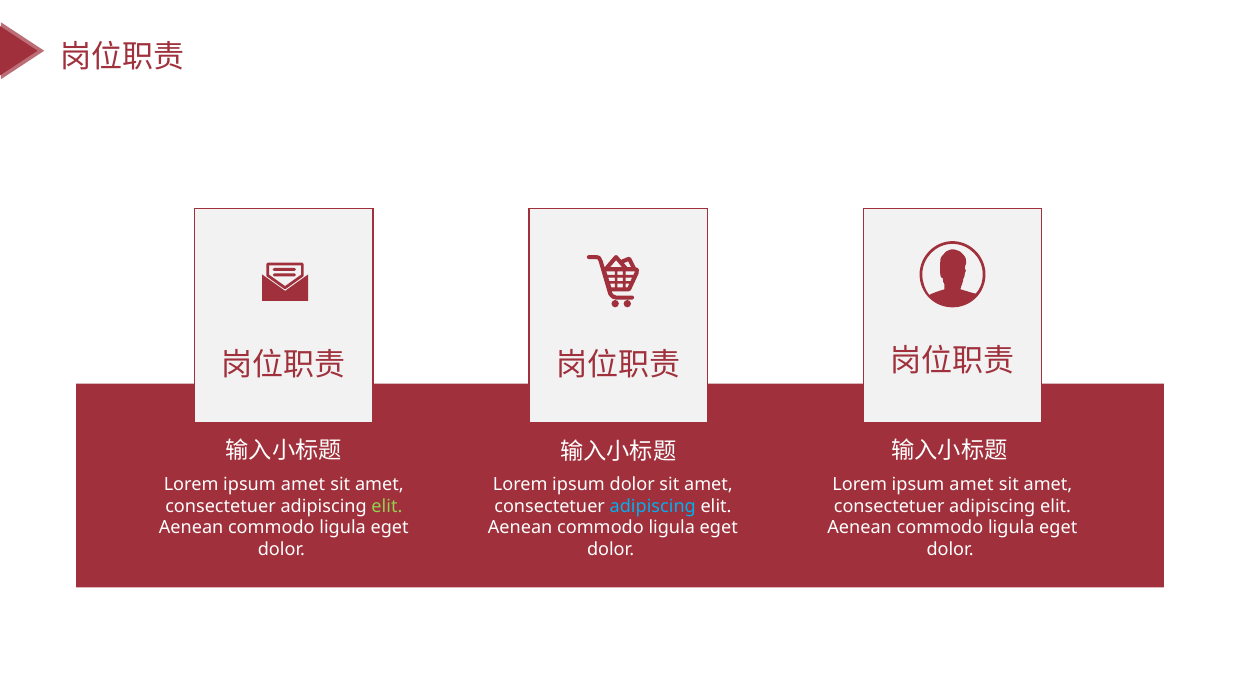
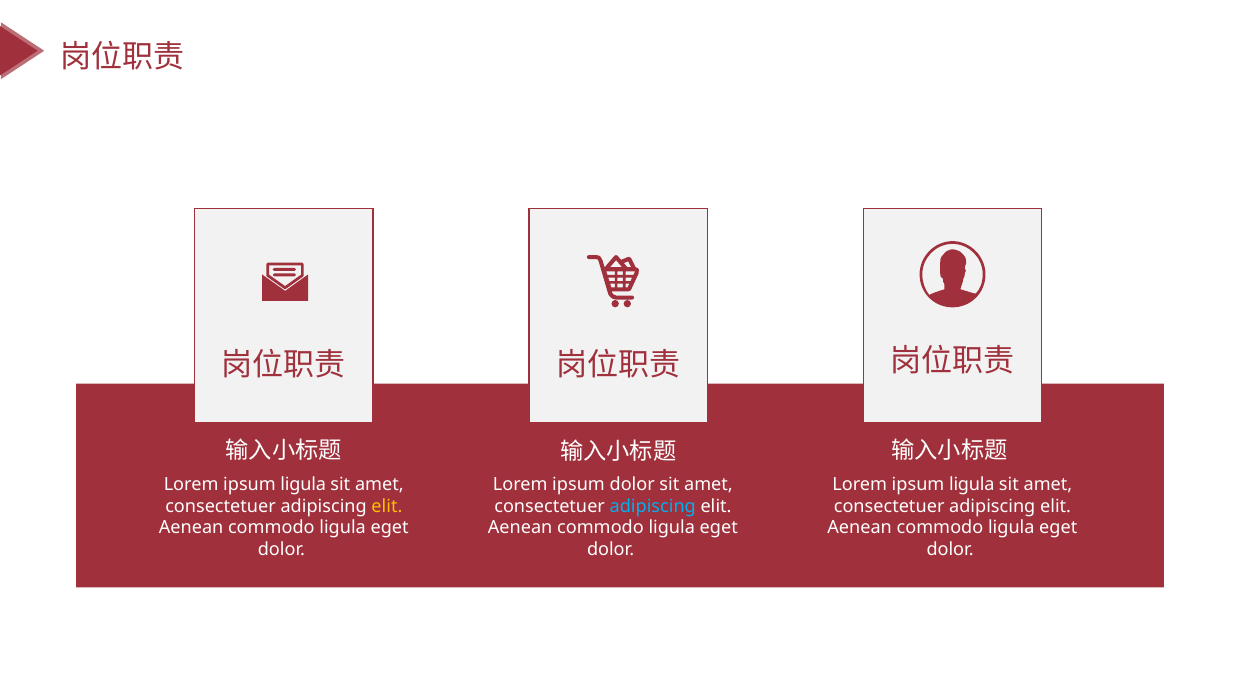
amet: amet -> ligula (303, 484)
amet: amet -> ligula (972, 484)
elit colour: light green -> yellow (387, 506)
